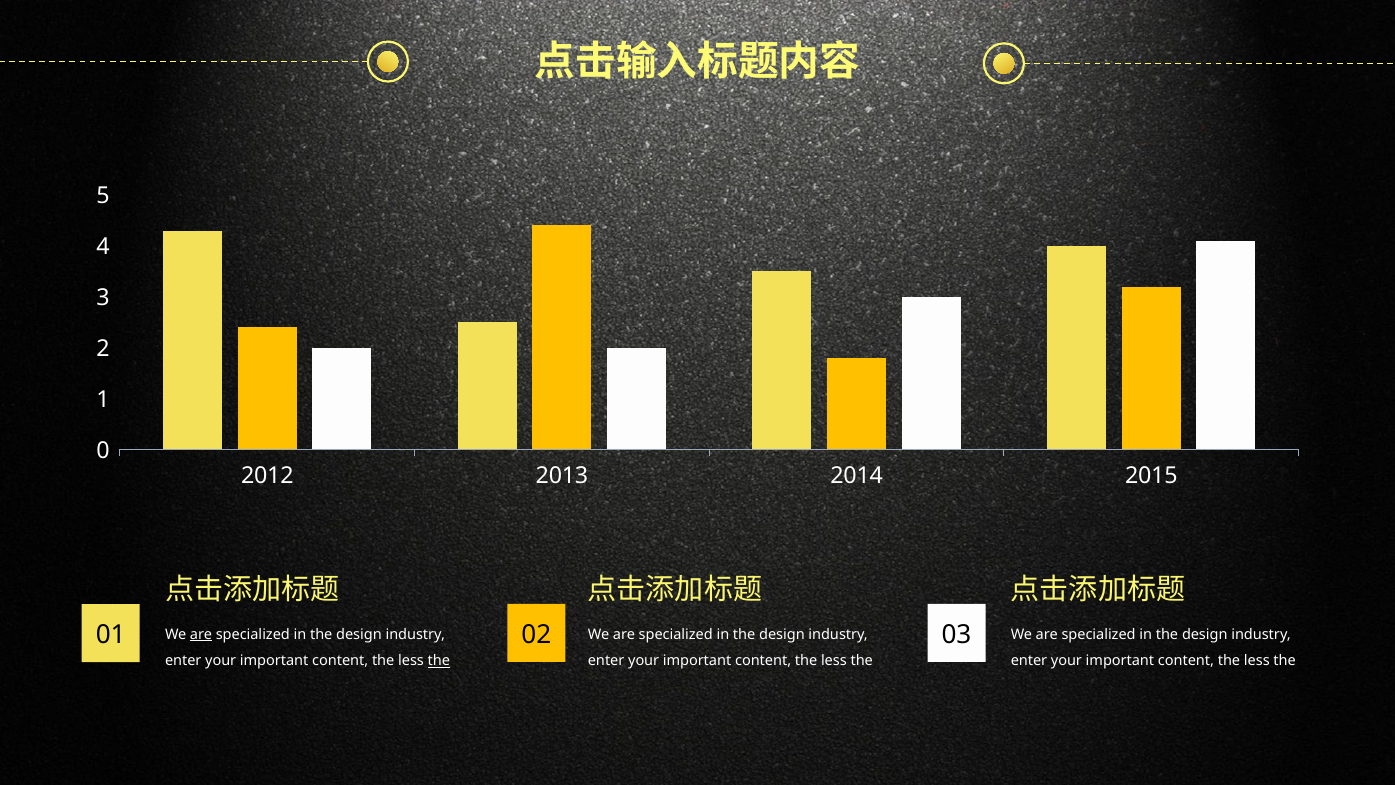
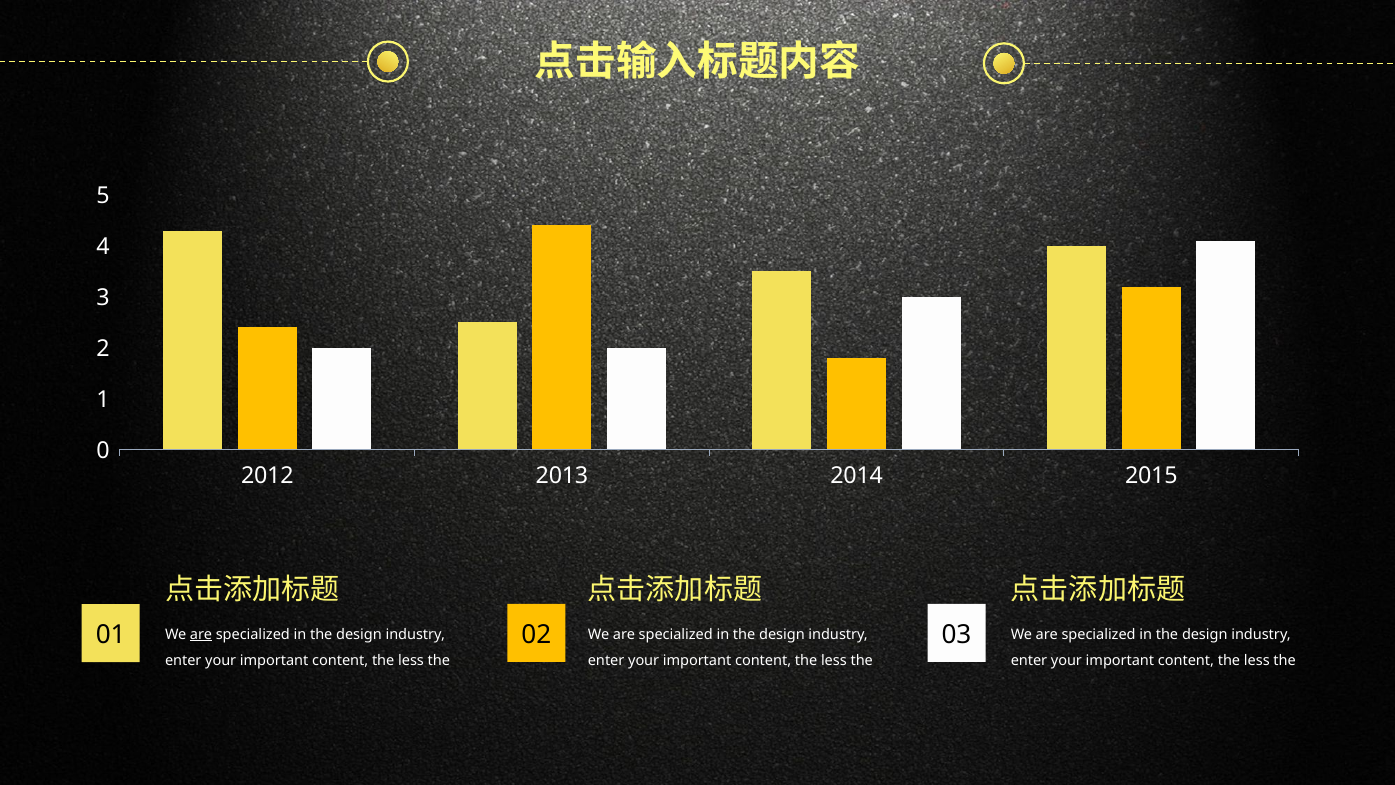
the underline: present -> none (439, 660)
